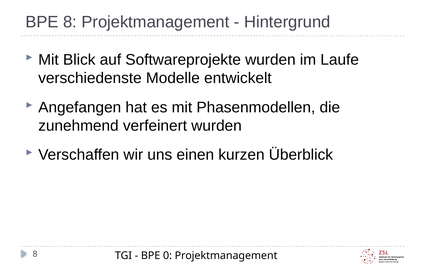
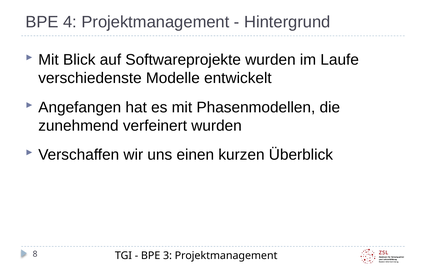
BPE 8: 8 -> 4 (70, 22)
0: 0 -> 3 (167, 256)
